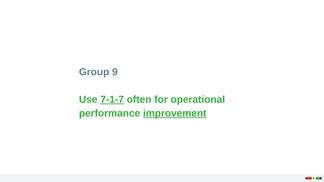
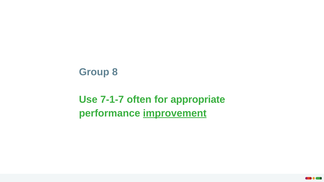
9: 9 -> 8 (115, 72)
7-1-7 underline: present -> none (112, 100)
operational: operational -> appropriate (198, 100)
